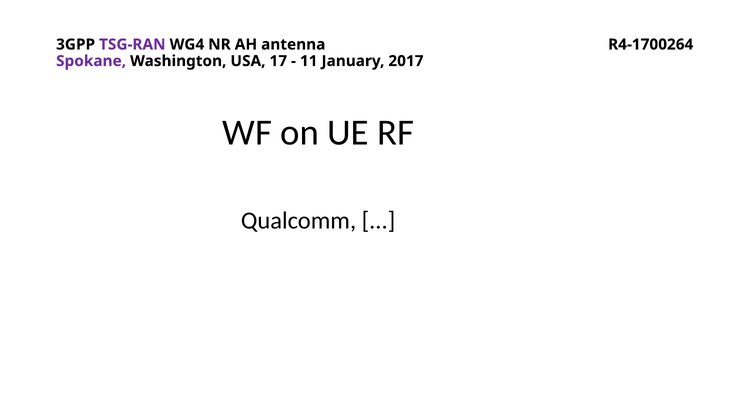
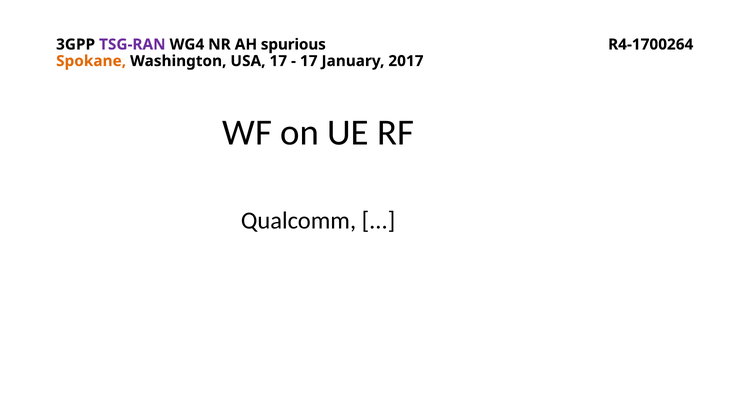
antenna: antenna -> spurious (293, 44)
Spokane colour: purple -> orange (91, 61)
11: 11 -> 17 (309, 61)
